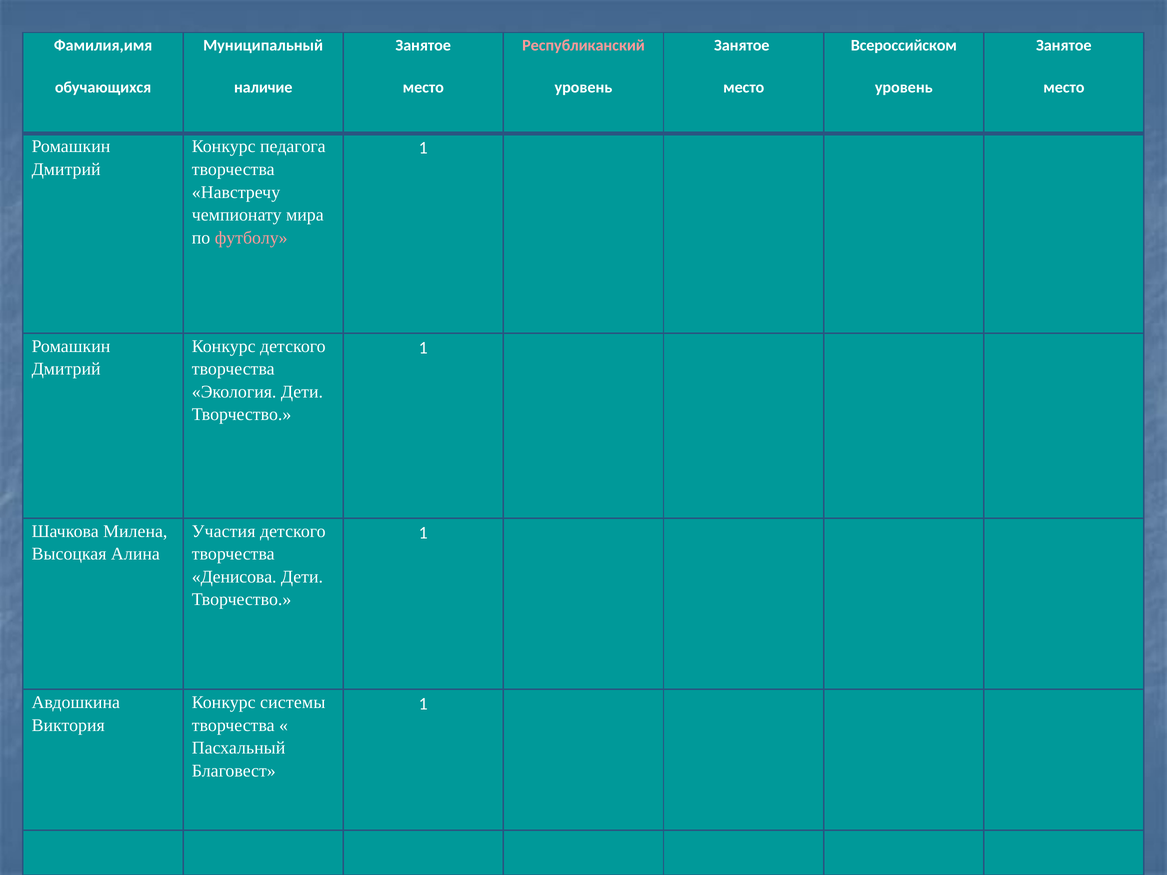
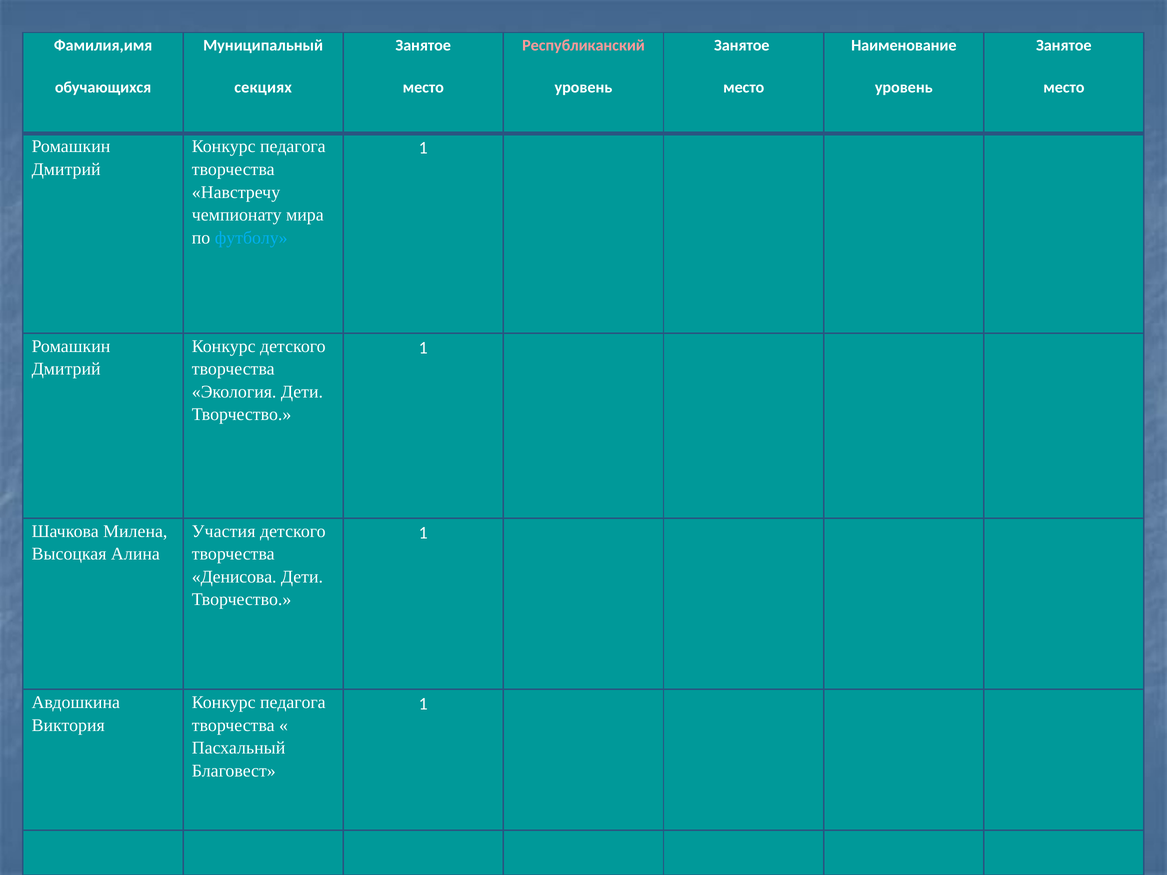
Всероссийском: Всероссийском -> Наименование (904, 45)
наличие: наличие -> секциях (263, 88)
футболу colour: pink -> light blue (251, 238)
системы: системы -> педагога (293, 703)
